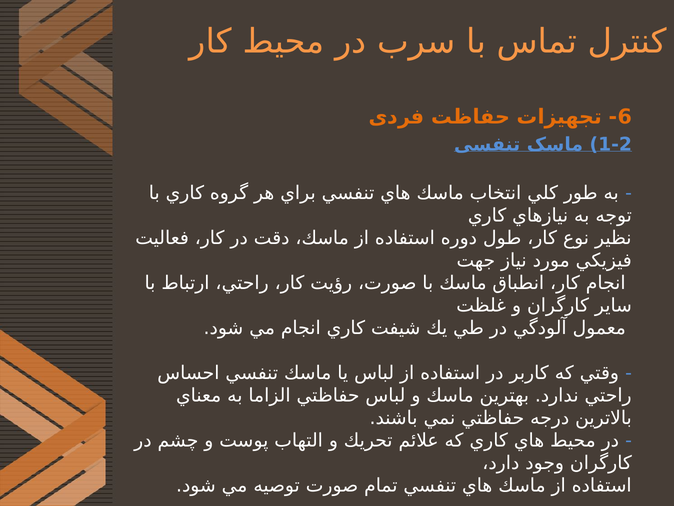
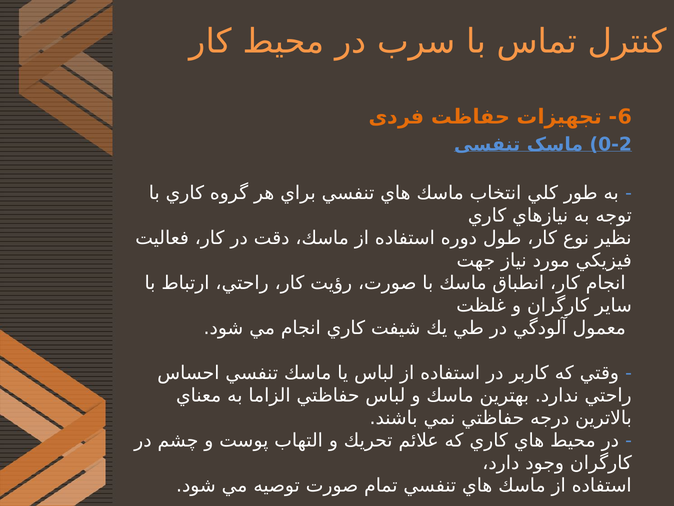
1-2: 1-2 -> 0-2 (615, 144)
